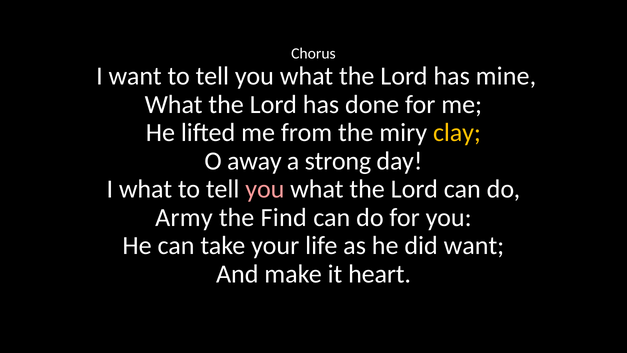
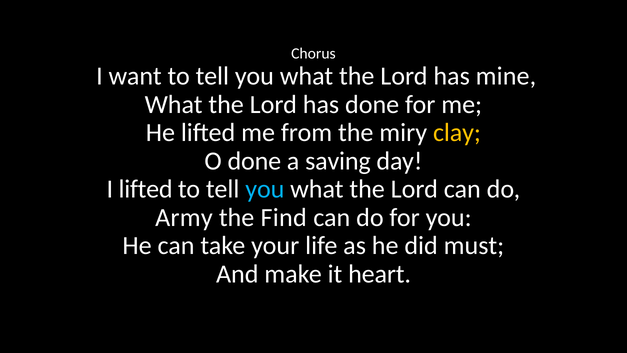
O away: away -> done (254, 161)
strong: strong -> saving (338, 161)
I what: what -> lifted (146, 189)
you colour: pink -> light blue (265, 189)
did want: want -> must (474, 246)
